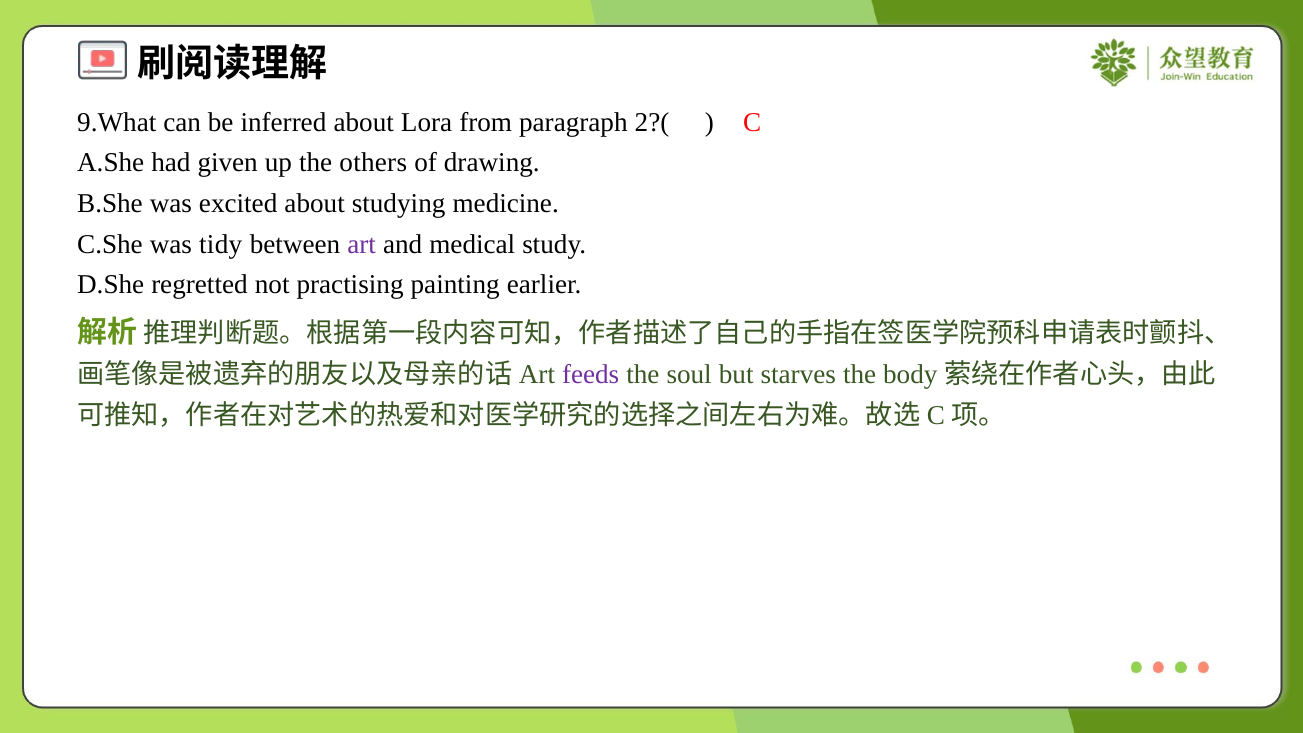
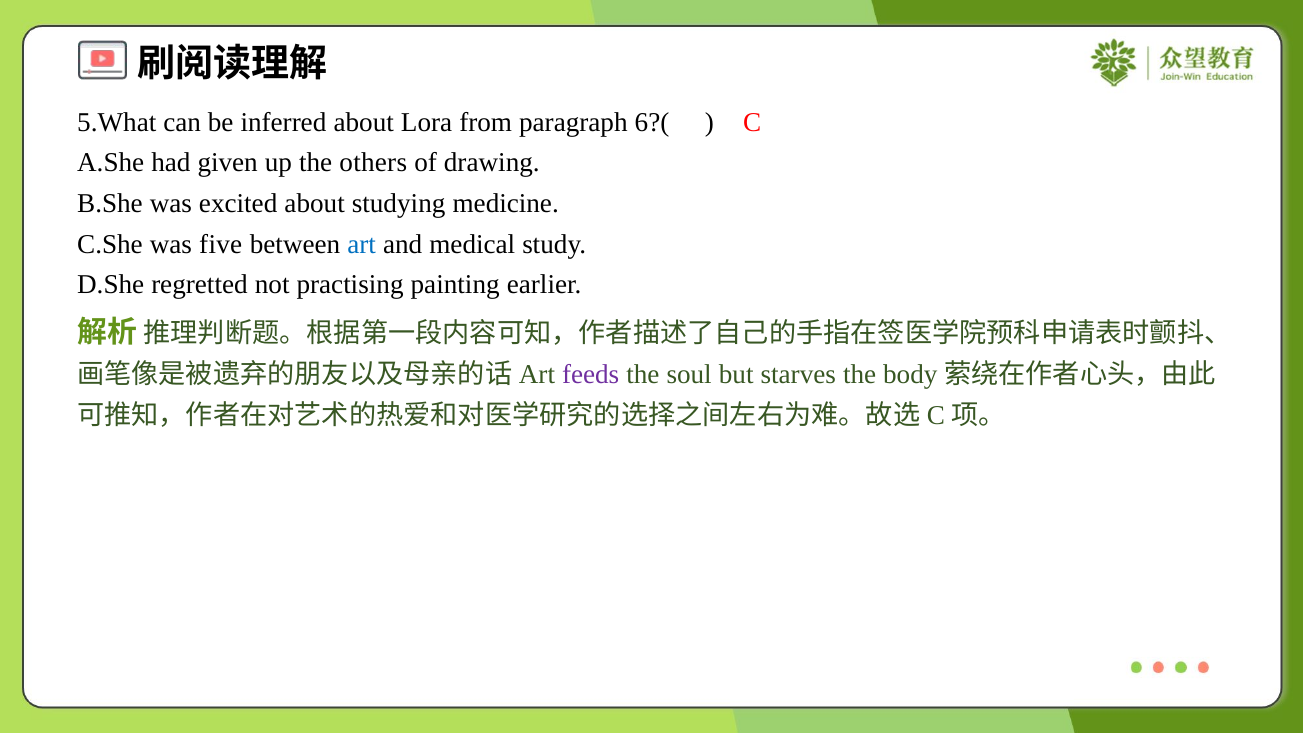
9.What: 9.What -> 5.What (117, 122)
2?(: 2?( -> 6?( (652, 122)
tidy: tidy -> five (221, 244)
art colour: purple -> blue (362, 244)
